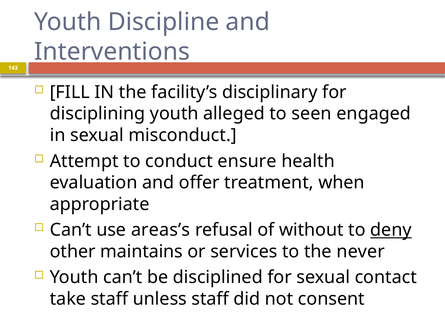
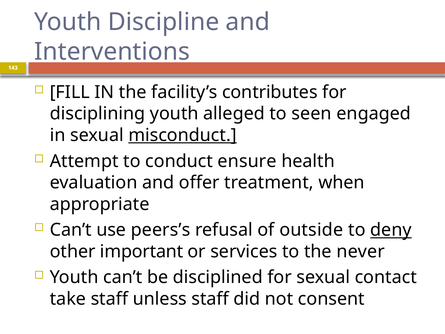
disciplinary: disciplinary -> contributes (270, 92)
misconduct underline: none -> present (183, 135)
areas’s: areas’s -> peers’s (161, 230)
without: without -> outside (311, 230)
maintains: maintains -> important (142, 251)
